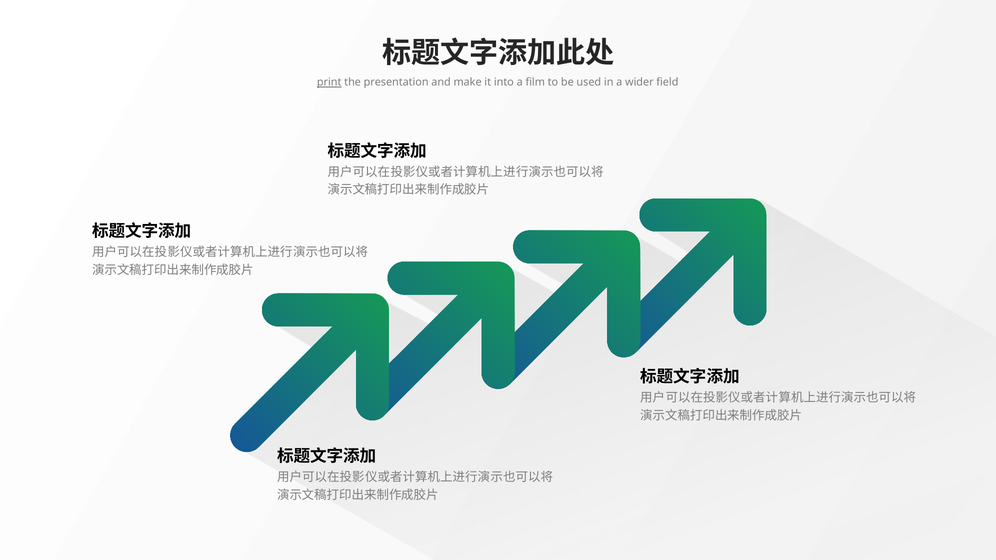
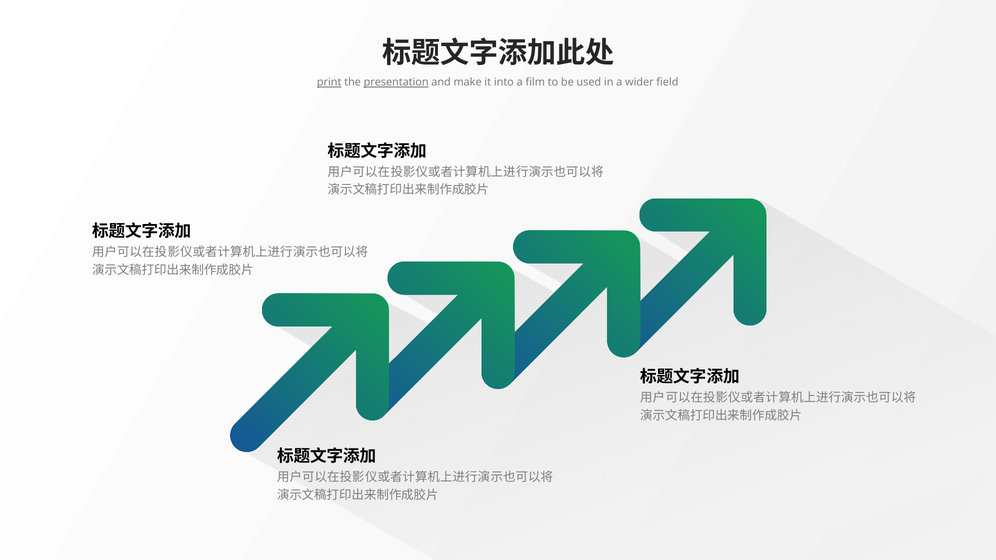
presentation underline: none -> present (396, 82)
